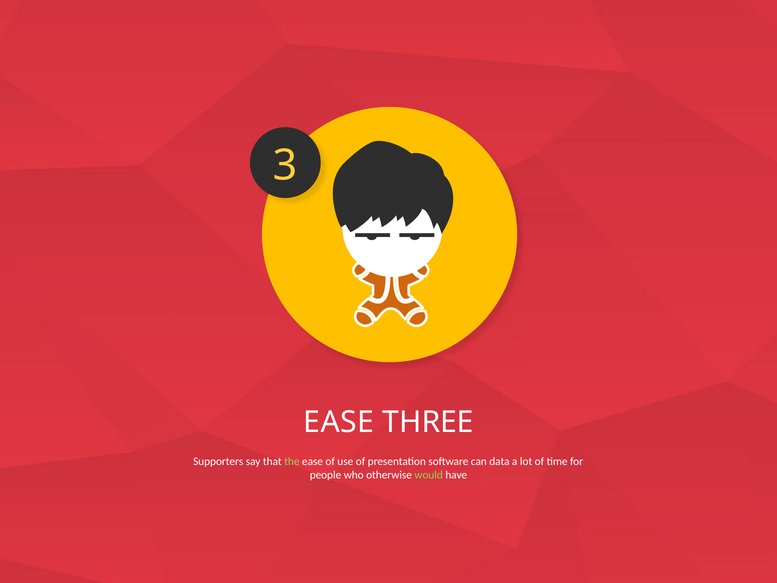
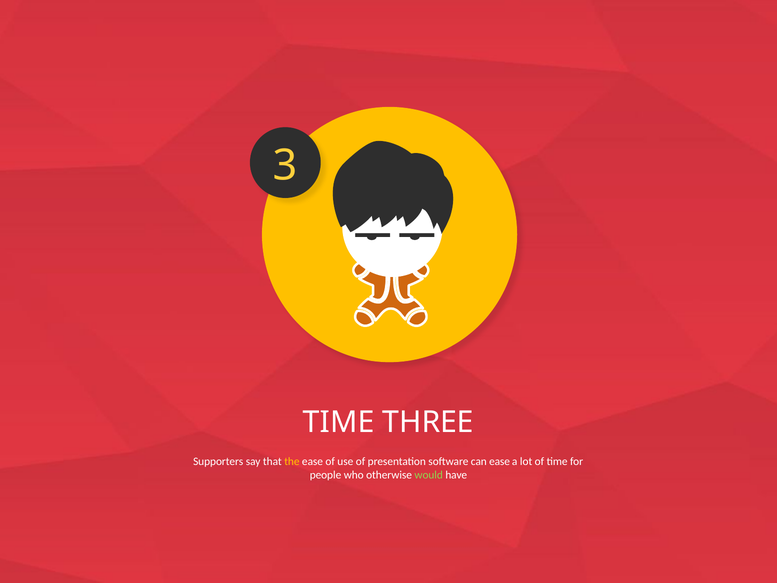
EASE: EASE -> TIME (339, 422)
the colour: light green -> yellow (292, 461)
can data: data -> ease (500, 461)
